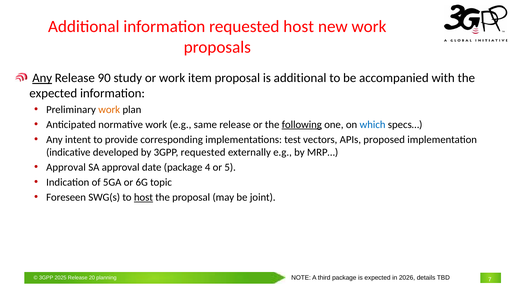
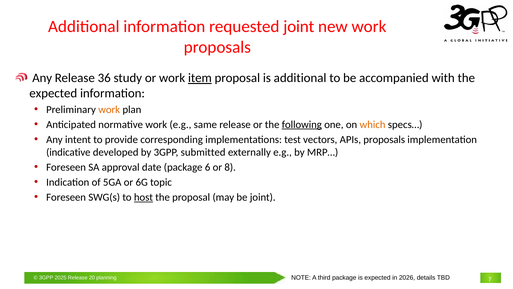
requested host: host -> joint (299, 27)
Any underline: present -> none (42, 78)
90: 90 -> 36 (104, 78)
item underline: none -> present (200, 78)
which colour: blue -> orange (373, 124)
APIs proposed: proposed -> proposals (384, 139)
3GPP requested: requested -> submitted (203, 152)
Approval: Approval -> Foreseen (66, 167)
4: 4 -> 6 (208, 167)
5: 5 -> 8 (230, 167)
